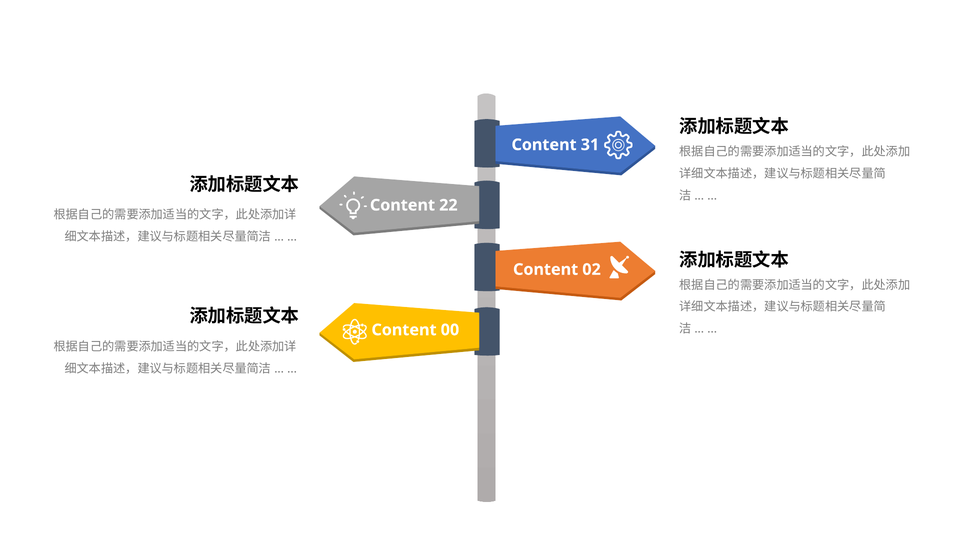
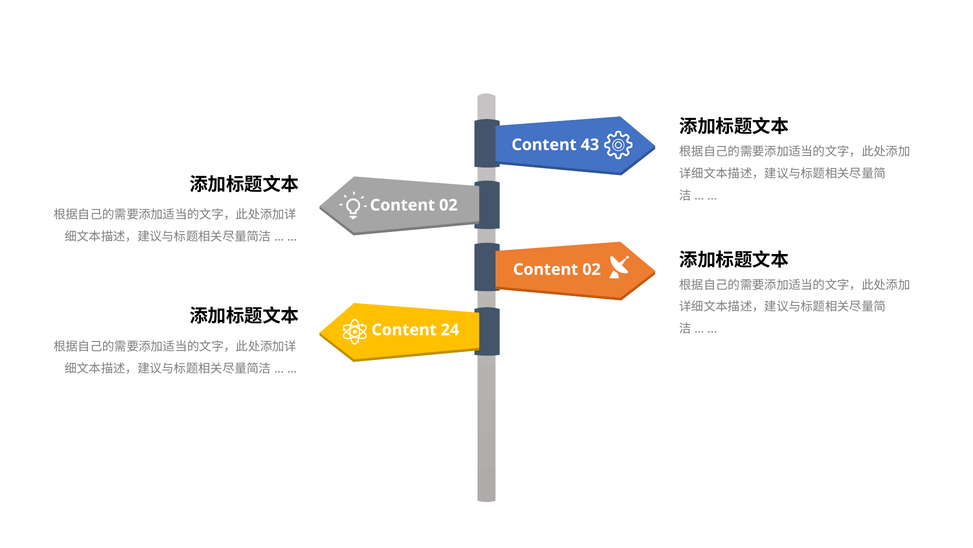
31: 31 -> 43 (590, 145)
22: 22 -> 02 (448, 205)
00: 00 -> 24 (450, 330)
